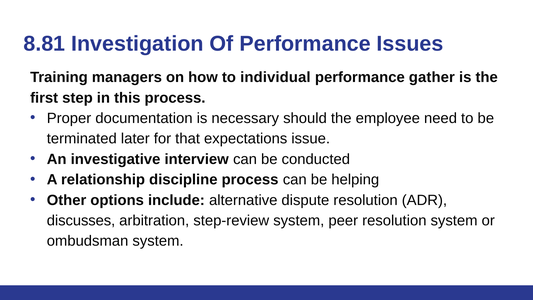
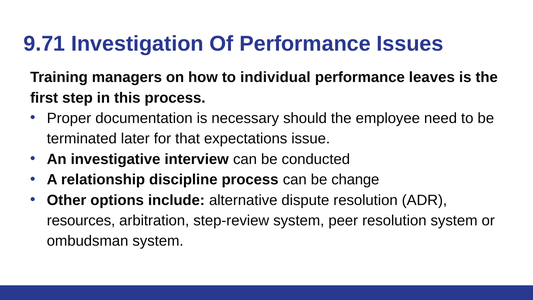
8.81: 8.81 -> 9.71 (44, 44)
gather: gather -> leaves (432, 77)
helping: helping -> change (355, 180)
discusses: discusses -> resources (81, 220)
